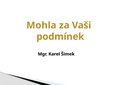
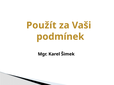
Mohla: Mohla -> Použít (41, 25)
